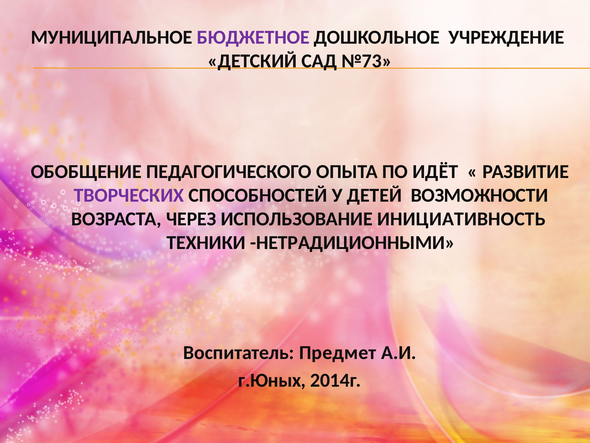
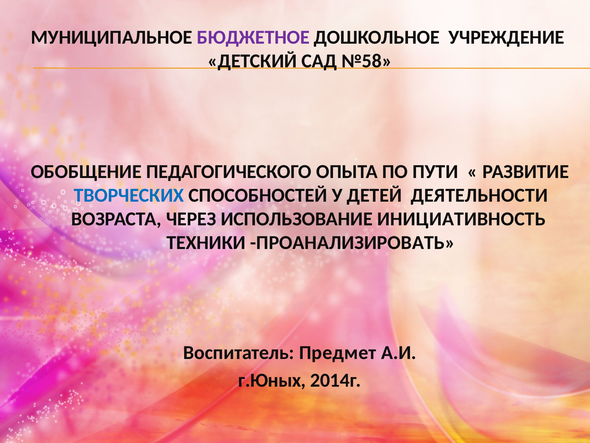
№73: №73 -> №58 (367, 61)
ИДЁТ: ИДЁТ -> ПУТИ (435, 171)
ТВОРЧЕСКИХ colour: purple -> blue (129, 195)
ВОЗМОЖНОСТИ: ВОЗМОЖНОСТИ -> ДЕЯТЕЛЬНОСТИ (479, 195)
НЕТРАДИЦИОННЫМИ: НЕТРАДИЦИОННЫМИ -> ПРОАНАЛИЗИРОВАТЬ (353, 242)
